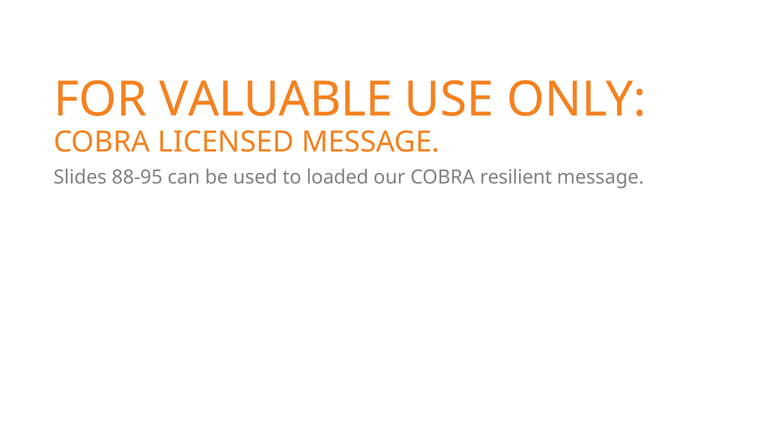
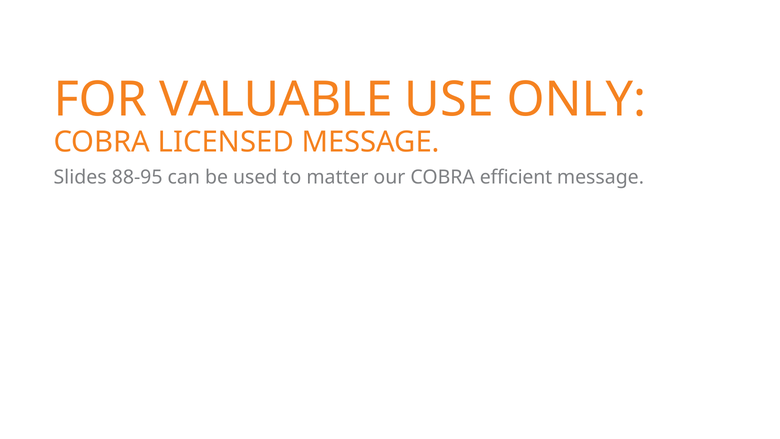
loaded: loaded -> matter (337, 177)
resilient: resilient -> efficient (516, 177)
